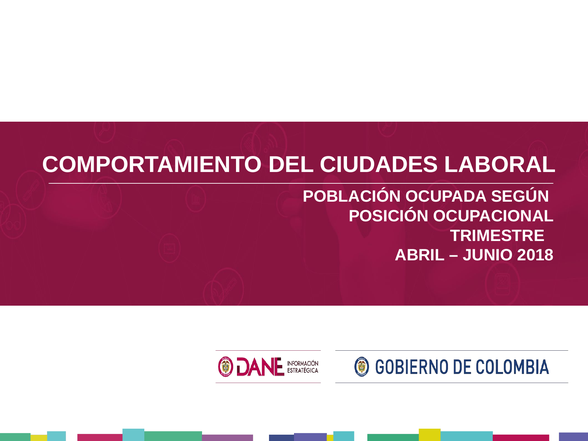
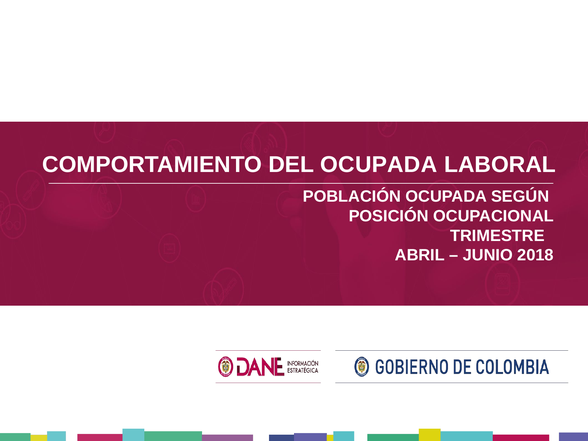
DEL CIUDADES: CIUDADES -> OCUPADA (379, 165)
